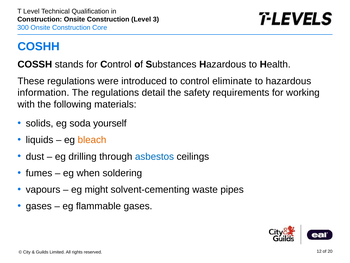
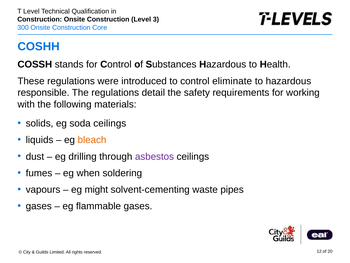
information: information -> responsible (43, 93)
soda yourself: yourself -> ceilings (110, 123)
asbestos colour: blue -> purple (154, 156)
